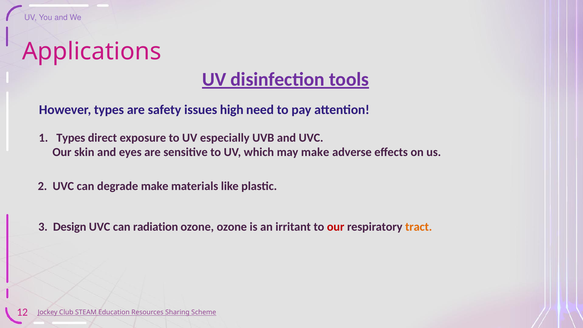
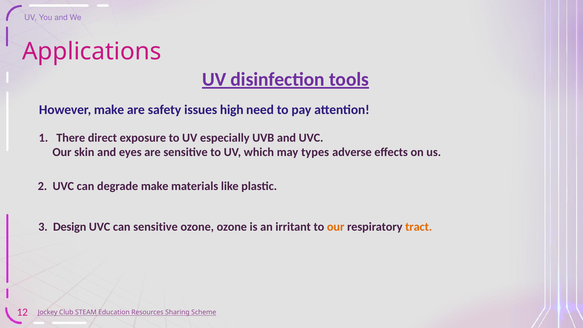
However types: types -> make (109, 110)
1 Types: Types -> There (71, 138)
may make: make -> types (315, 152)
can radiation: radiation -> sensitive (156, 227)
our colour: red -> orange (336, 227)
